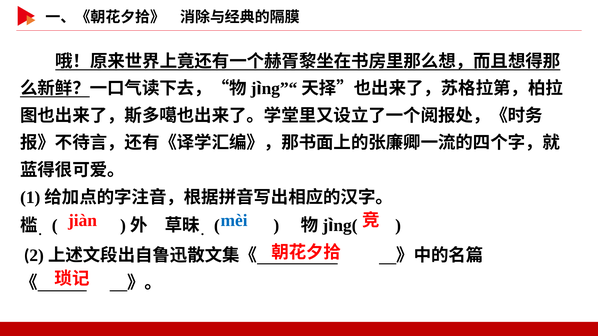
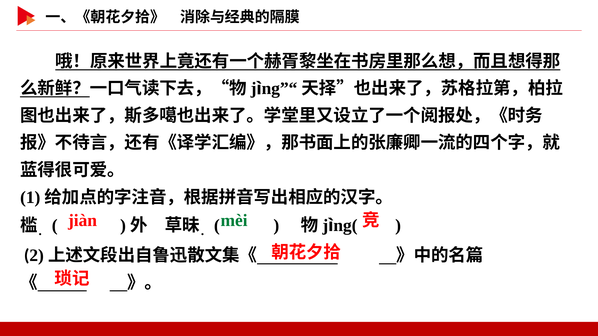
mèi colour: blue -> green (234, 221)
